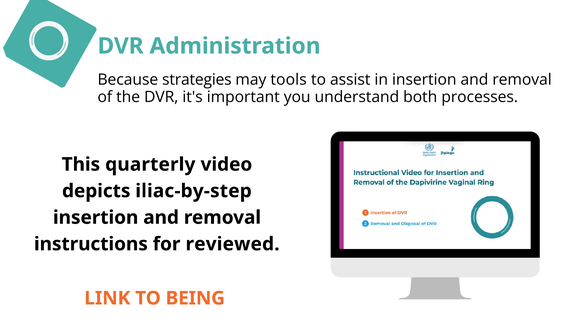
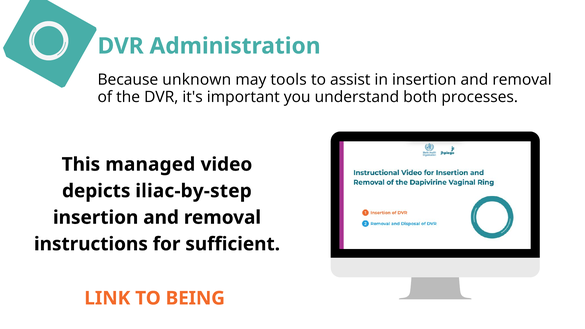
strategies: strategies -> unknown (197, 80)
quarterly: quarterly -> managed (150, 164)
reviewed: reviewed -> sufficient (233, 244)
